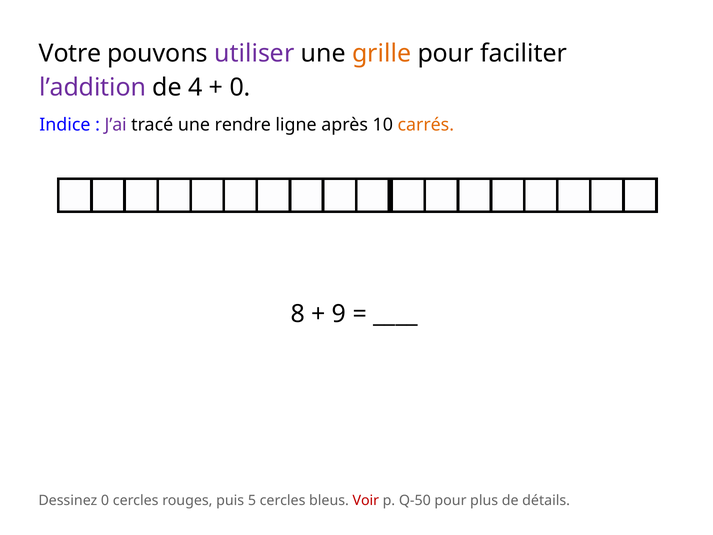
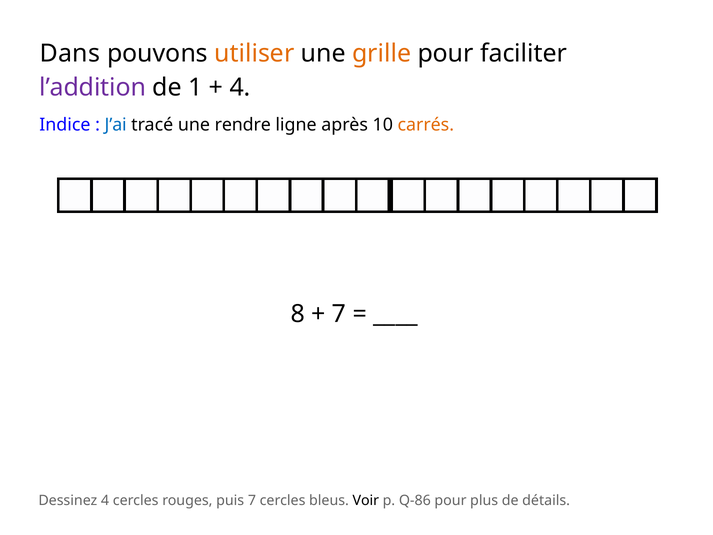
Votre: Votre -> Dans (70, 53)
utiliser colour: purple -> orange (254, 53)
4: 4 -> 1 (195, 88)
0: 0 -> 4 (240, 88)
J’ai colour: purple -> blue (116, 125)
9: 9 -> 7 (339, 314)
Dessinez 0: 0 -> 4 (105, 500)
puis 5: 5 -> 7 (252, 500)
Voir colour: red -> black (366, 500)
Q-50: Q-50 -> Q-86 (415, 500)
